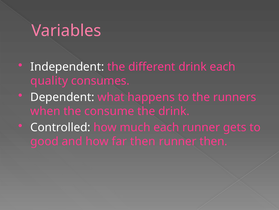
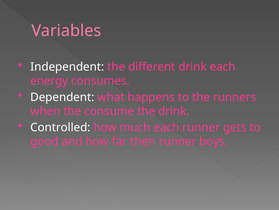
quality: quality -> energy (49, 81)
runner then: then -> boys (214, 141)
